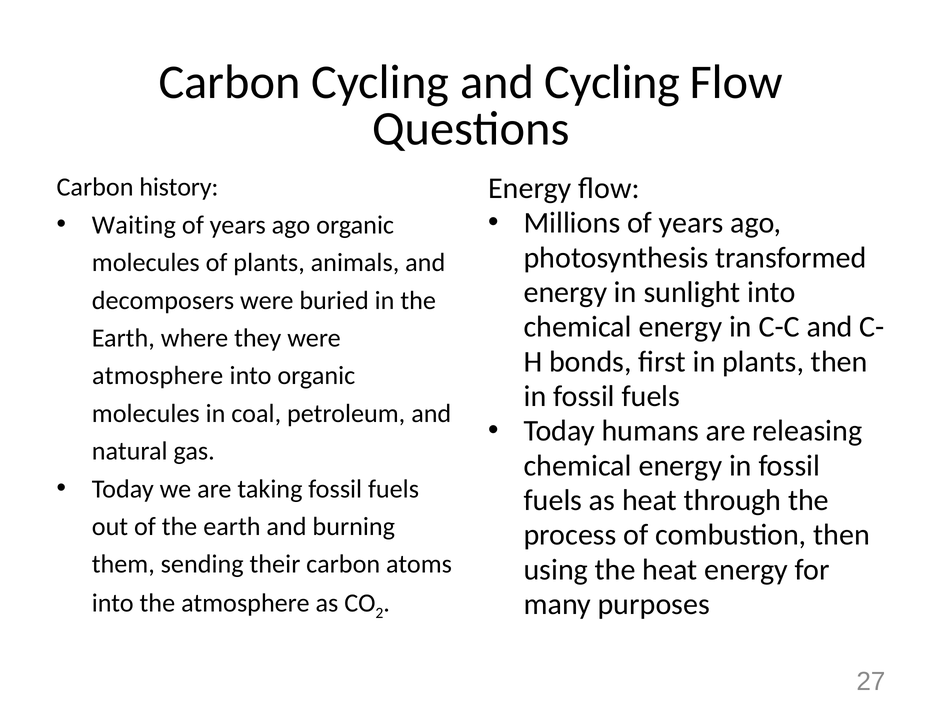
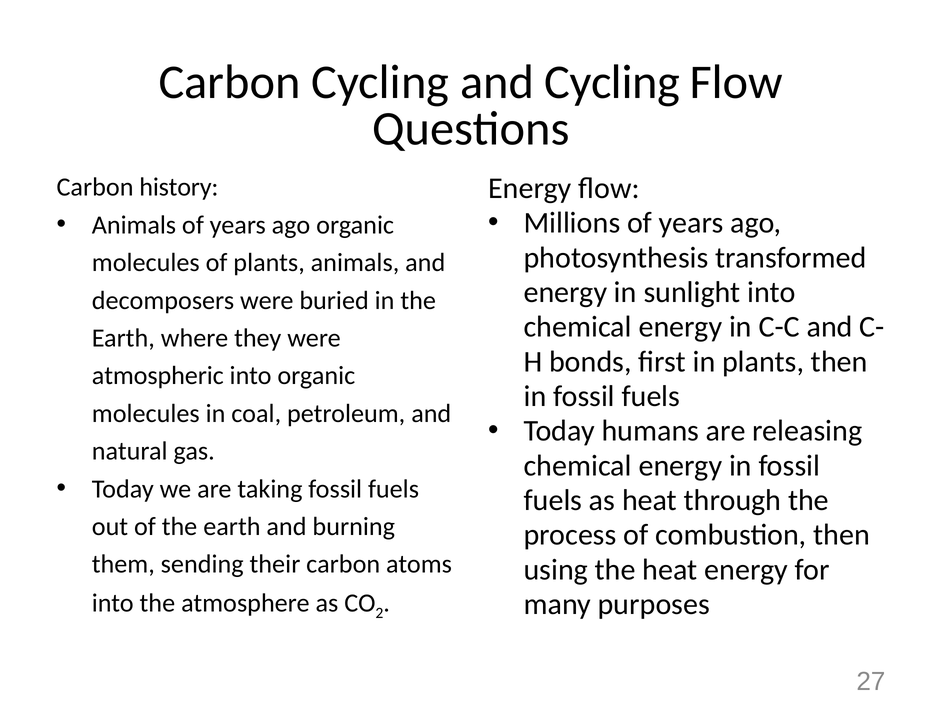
Waiting: Waiting -> Animals (134, 225)
atmosphere: atmosphere -> atmospheric (158, 376)
